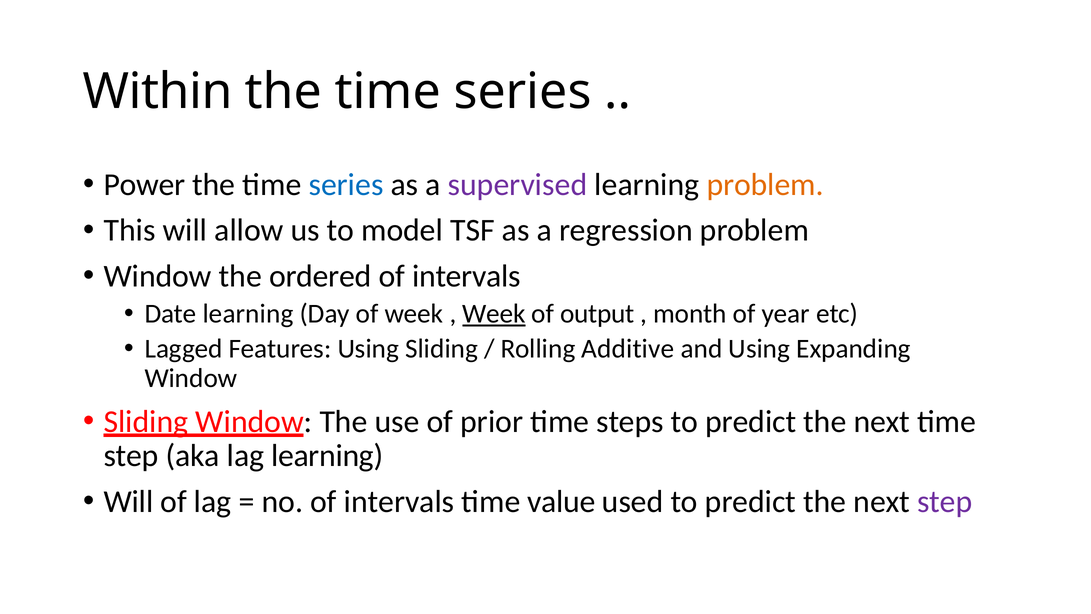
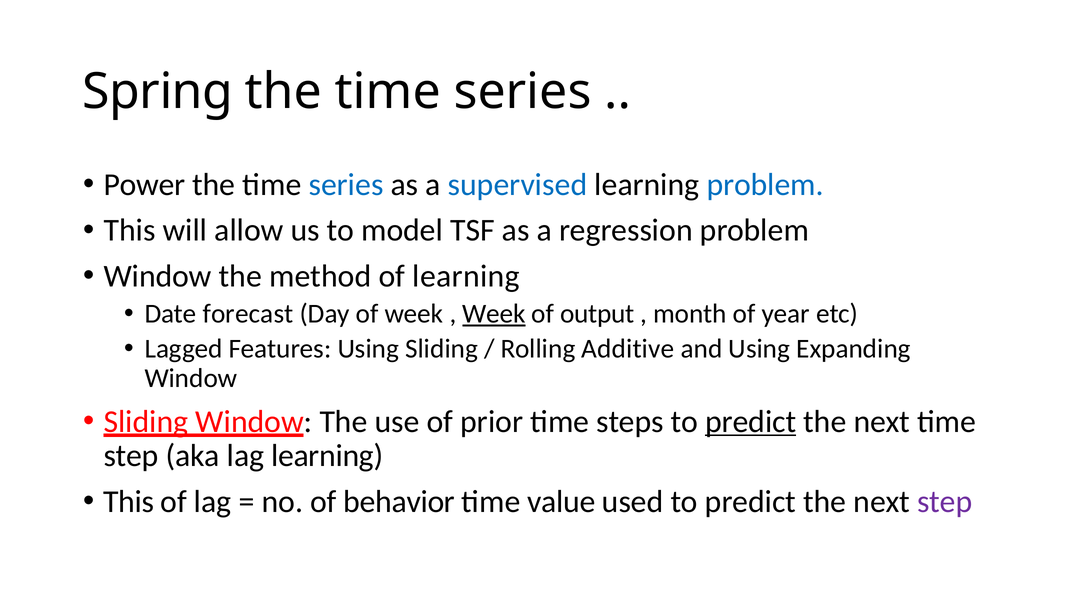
Within: Within -> Spring (158, 92)
supervised colour: purple -> blue (517, 184)
problem colour: orange -> blue (765, 184)
ordered: ordered -> method (320, 276)
intervals: intervals -> learning (466, 276)
Date learning: learning -> forecast (248, 314)
predict underline: none -> present (751, 421)
Will: Will -> This (129, 501)
no of intervals: intervals -> behavior (399, 501)
